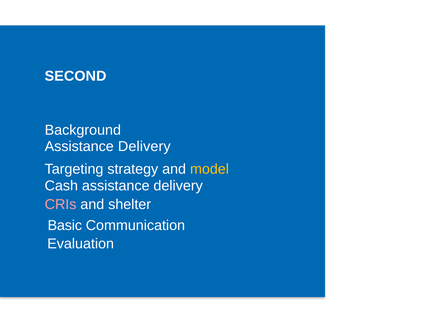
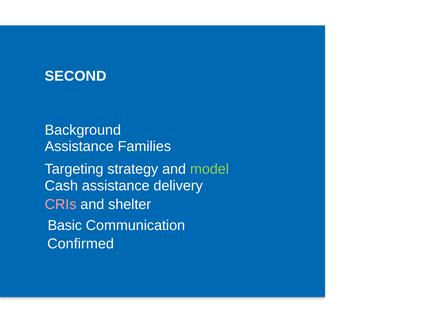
Delivery: Delivery -> Families (144, 146)
model colour: yellow -> light green (209, 169)
Evaluation: Evaluation -> Confirmed (81, 244)
